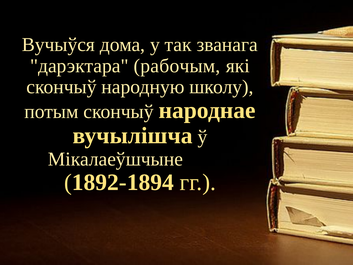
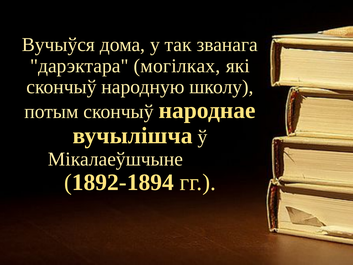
рабочым: рабочым -> могілках (177, 66)
